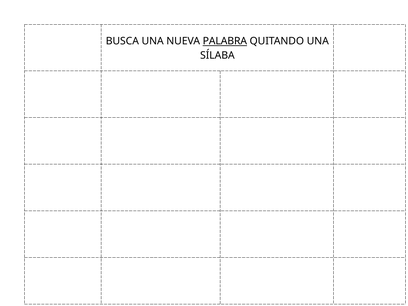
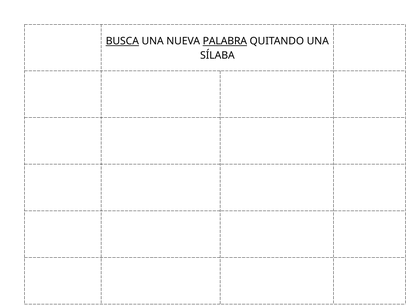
BUSCA underline: none -> present (122, 41)
